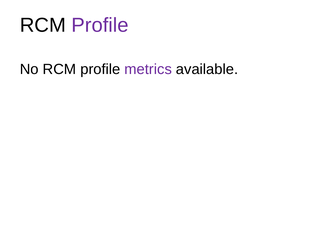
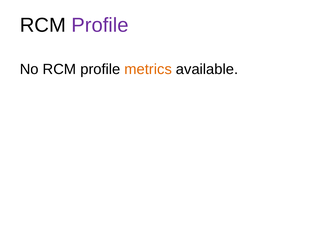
metrics colour: purple -> orange (148, 69)
